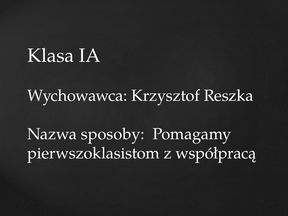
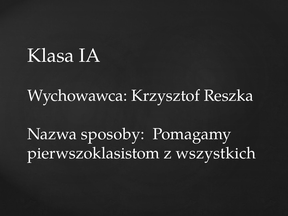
współpracą: współpracą -> wszystkich (216, 153)
